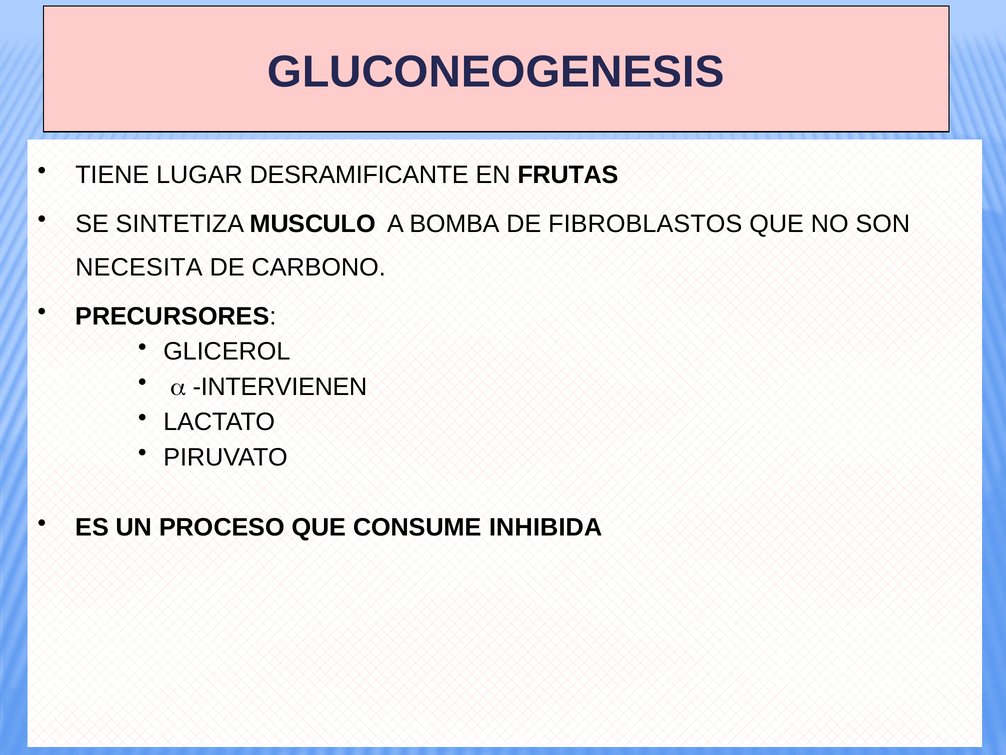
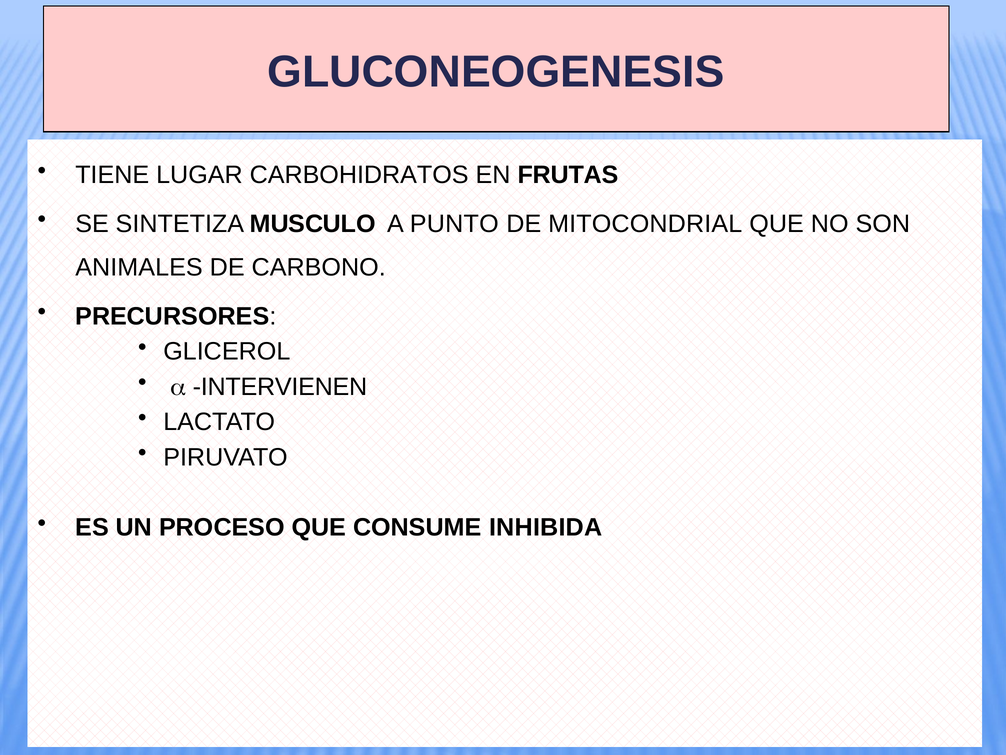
DESRAMIFICANTE: DESRAMIFICANTE -> CARBOHIDRATOS (359, 175)
BOMBA: BOMBA -> PUNTO (454, 224)
FIBROBLASTOS: FIBROBLASTOS -> MITOCONDRIAL (645, 224)
NECESITA: NECESITA -> ANIMALES (139, 267)
